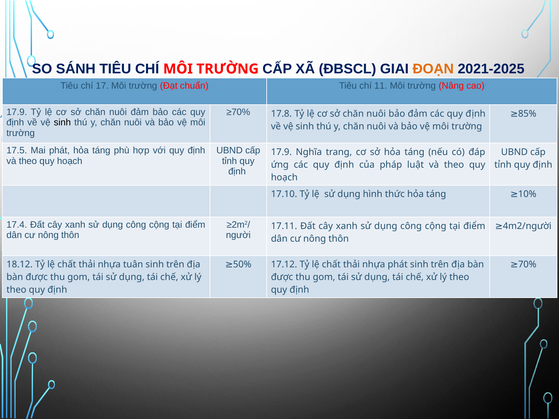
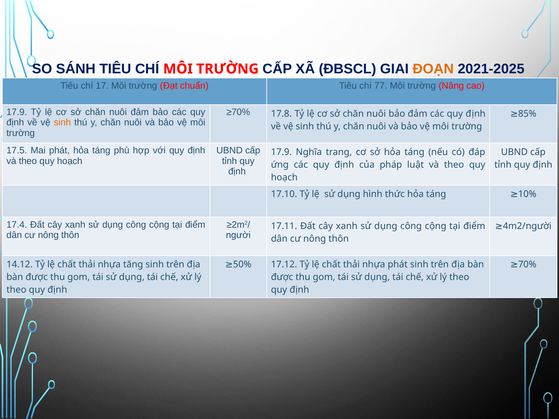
11: 11 -> 77 (381, 86)
sinh colour: black -> orange (62, 123)
18.12: 18.12 -> 14.12 (20, 265)
tuân: tuân -> tăng (133, 265)
